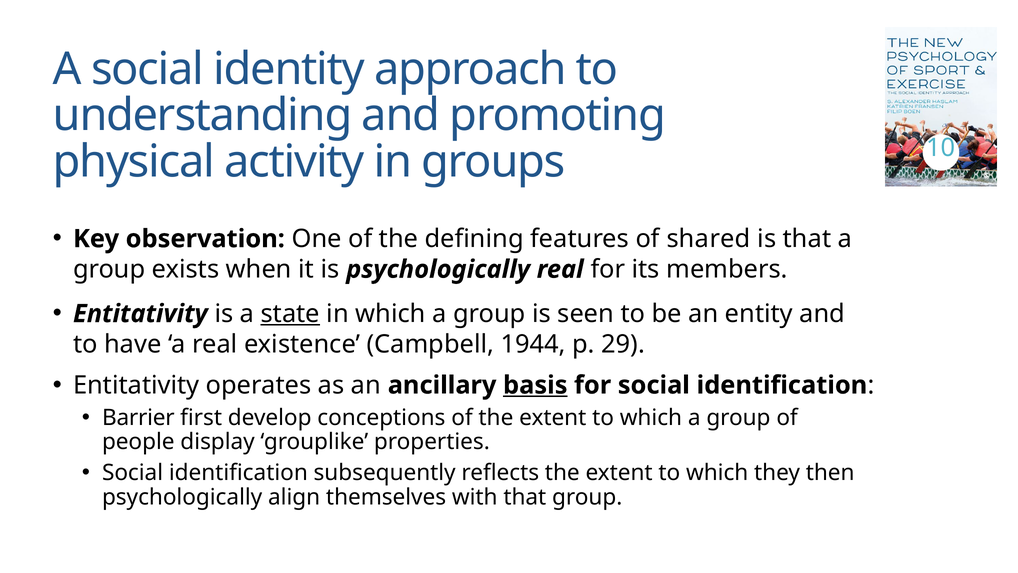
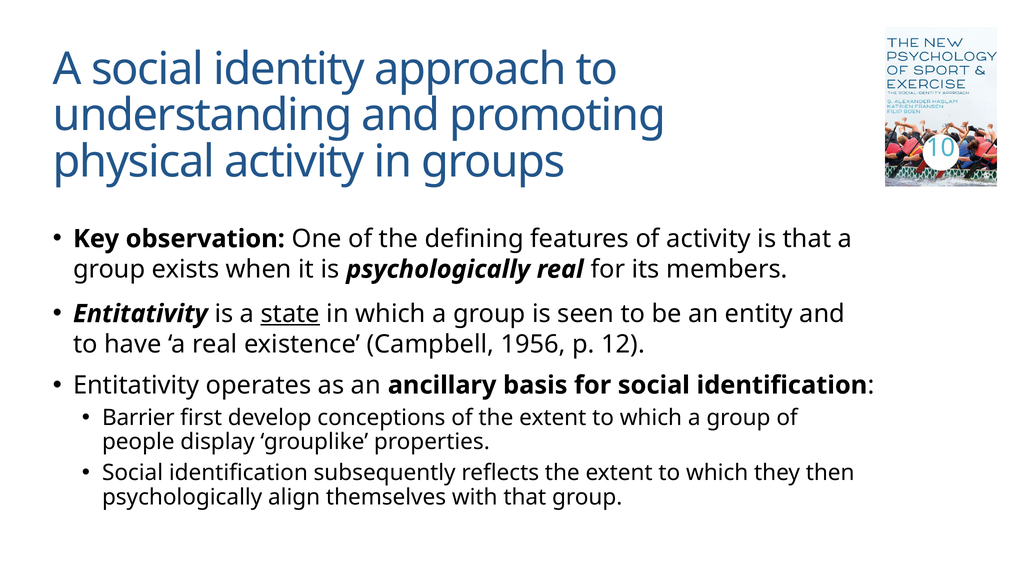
of shared: shared -> activity (709, 239)
1944: 1944 -> 1956 (533, 344)
29: 29 -> 12 (623, 344)
basis underline: present -> none (535, 385)
